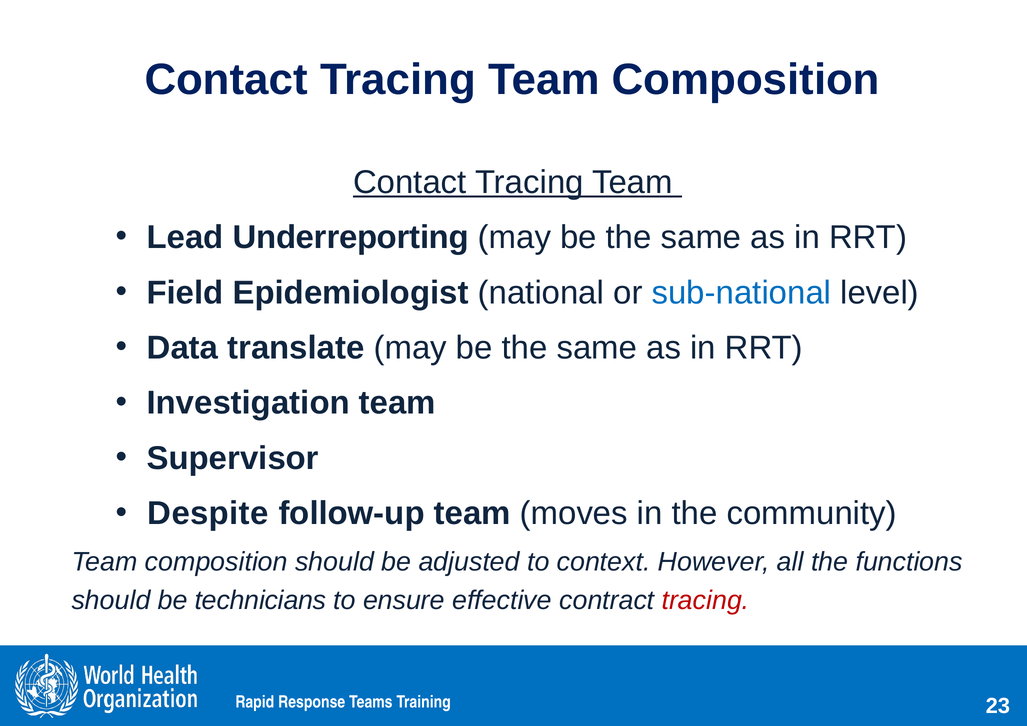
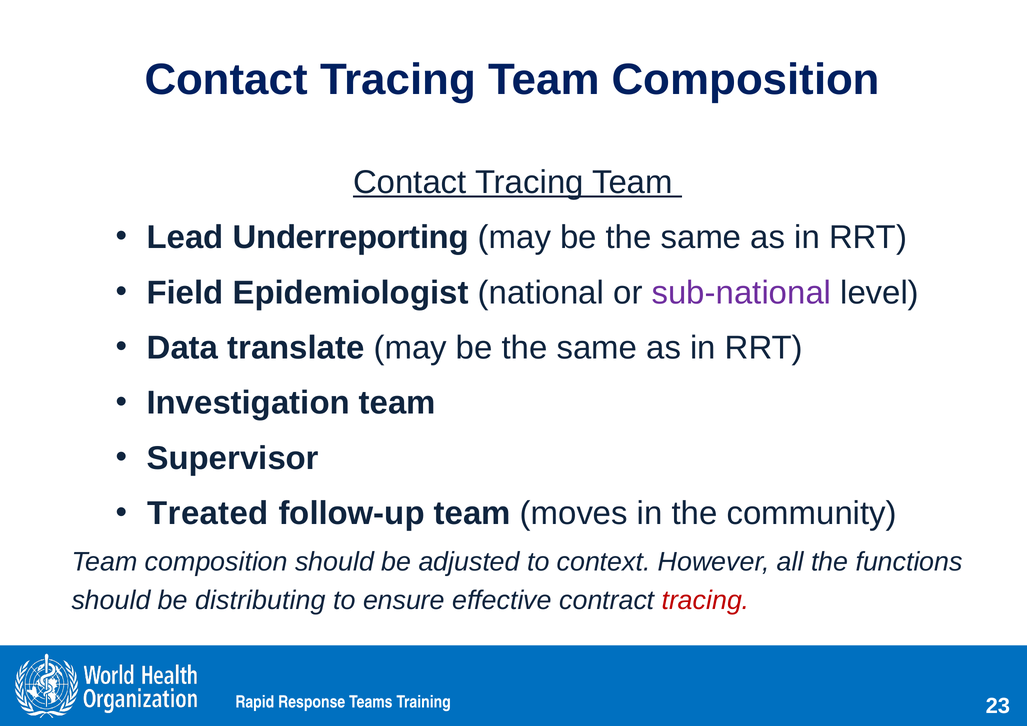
sub-national colour: blue -> purple (741, 293)
Despite: Despite -> Treated (208, 514)
technicians: technicians -> distributing (260, 601)
